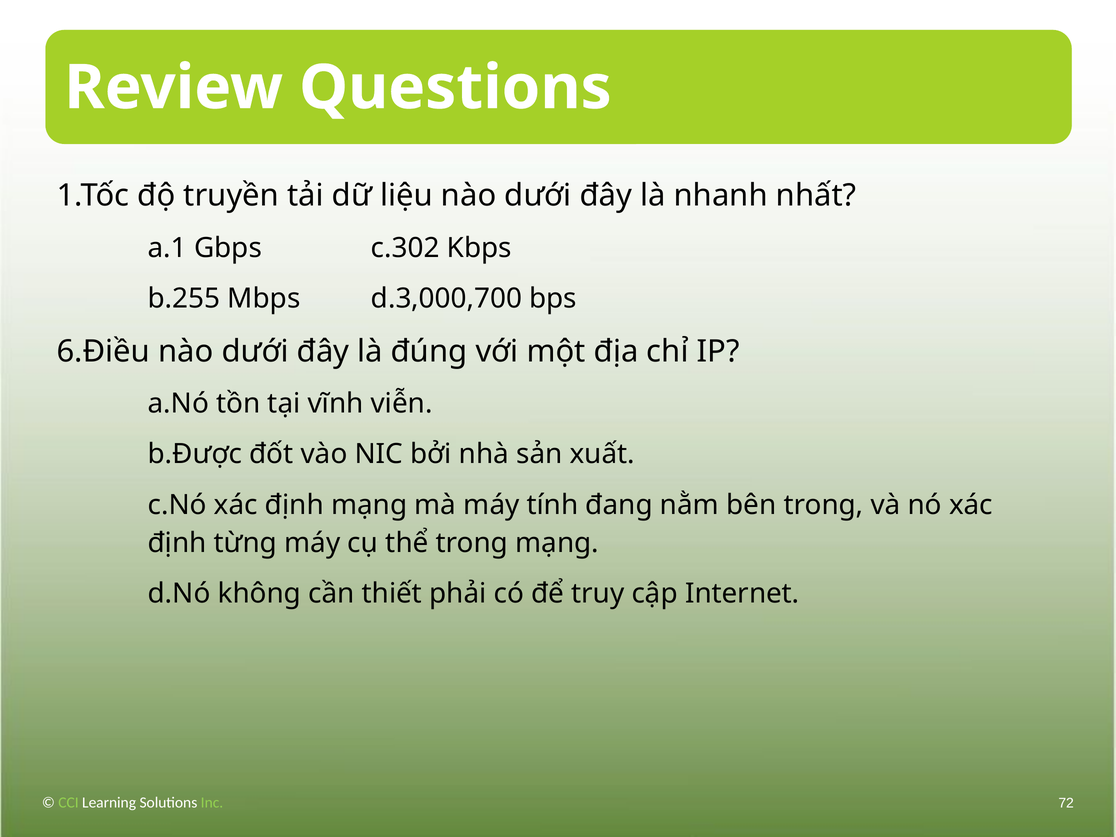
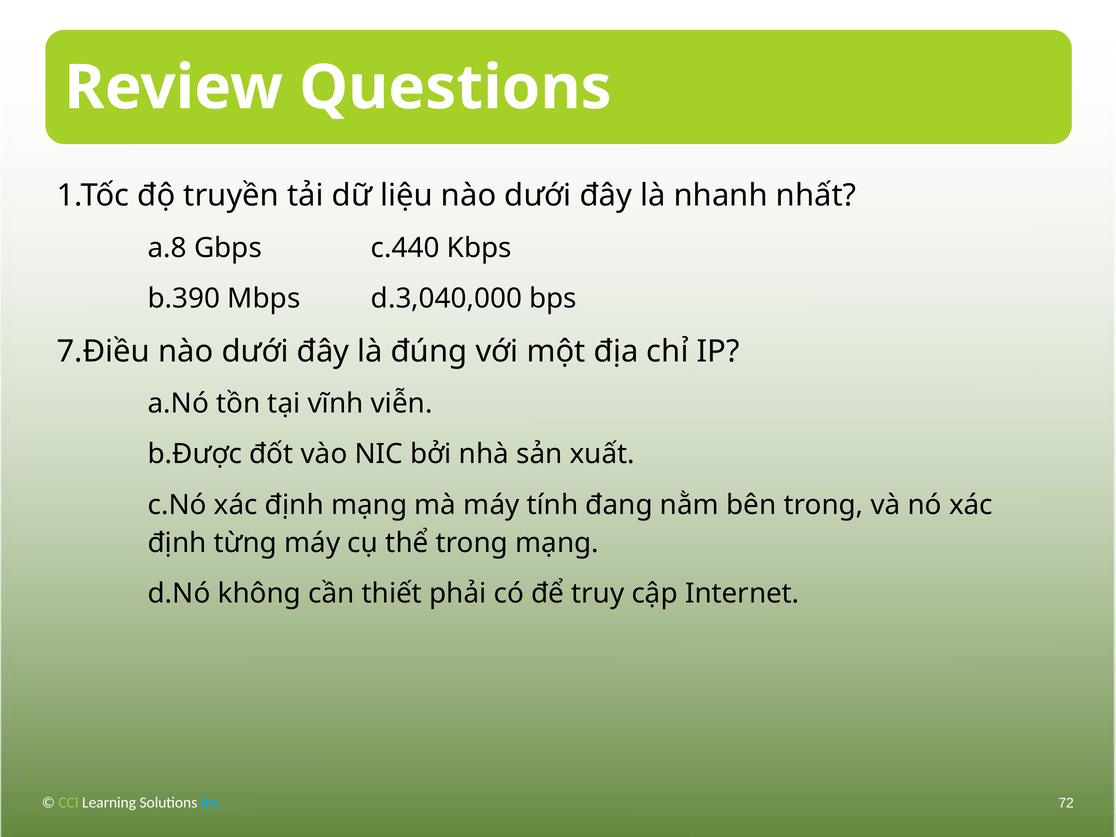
a.1: a.1 -> a.8 (167, 248)
c.302: c.302 -> c.440 (405, 248)
b.255: b.255 -> b.390 (184, 298)
d.3,000,700: d.3,000,700 -> d.3,040,000 (446, 298)
6.Điều: 6.Điều -> 7.Điều (103, 352)
Inc colour: light green -> light blue (212, 803)
